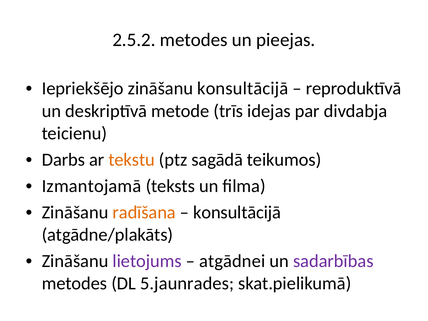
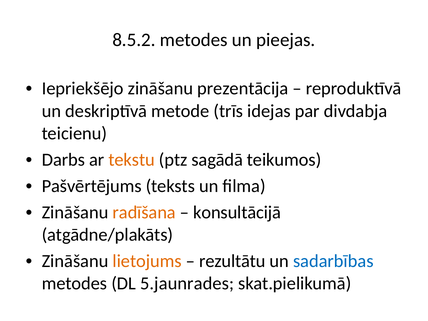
2.5.2: 2.5.2 -> 8.5.2 (134, 40)
zināšanu konsultācijā: konsultācijā -> prezentācija (243, 88)
Izmantojamā: Izmantojamā -> Pašvērtējums (92, 186)
lietojums colour: purple -> orange (147, 261)
atgādnei: atgādnei -> rezultātu (232, 261)
sadarbības colour: purple -> blue (333, 261)
